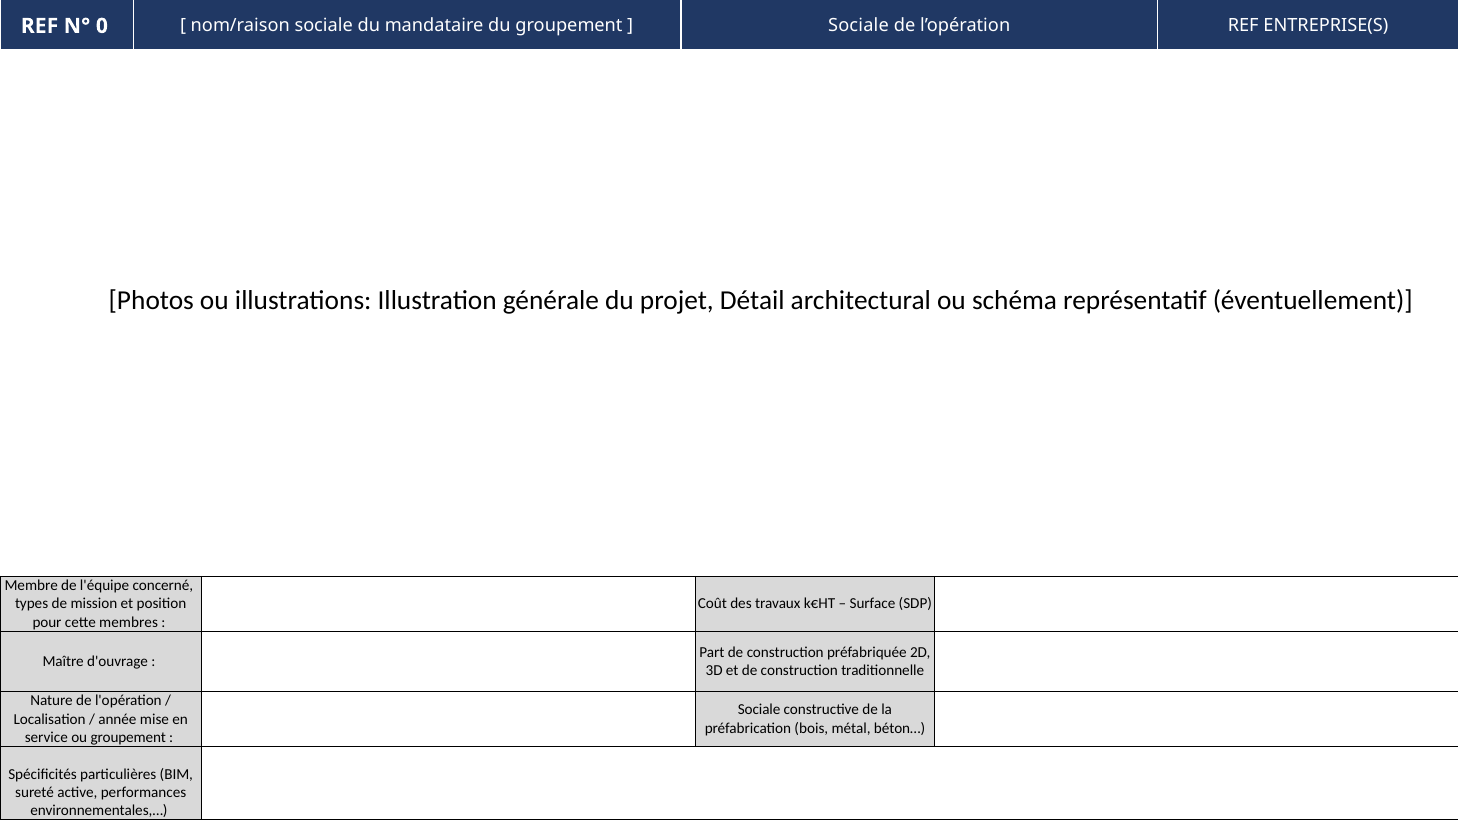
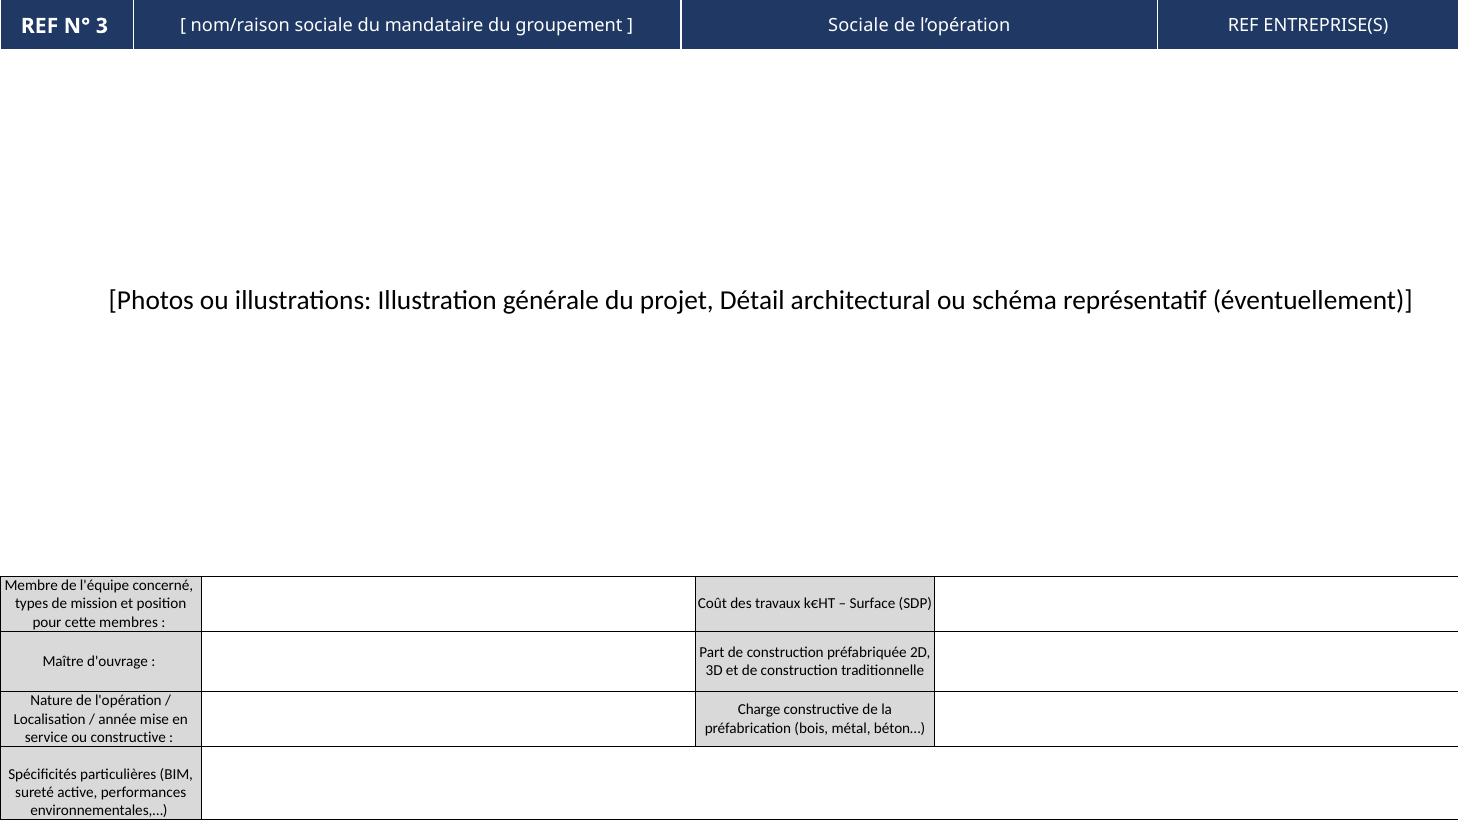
0: 0 -> 3 (102, 26)
Sociale: Sociale -> Charge (759, 710)
ou groupement: groupement -> constructive (128, 738)
